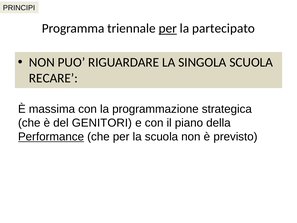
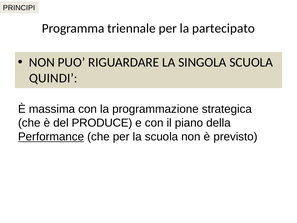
per underline: present -> none (168, 28)
RECARE: RECARE -> QUINDI (53, 78)
GENITORI: GENITORI -> PRODUCE (102, 123)
